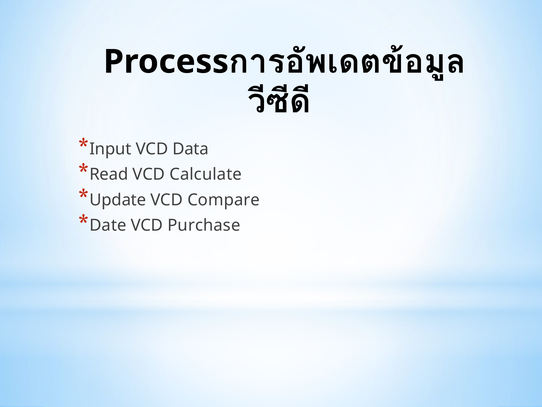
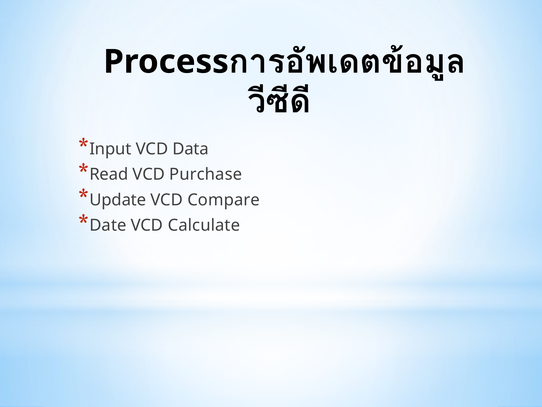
Calculate: Calculate -> Purchase (206, 174)
Purchase: Purchase -> Calculate (204, 225)
